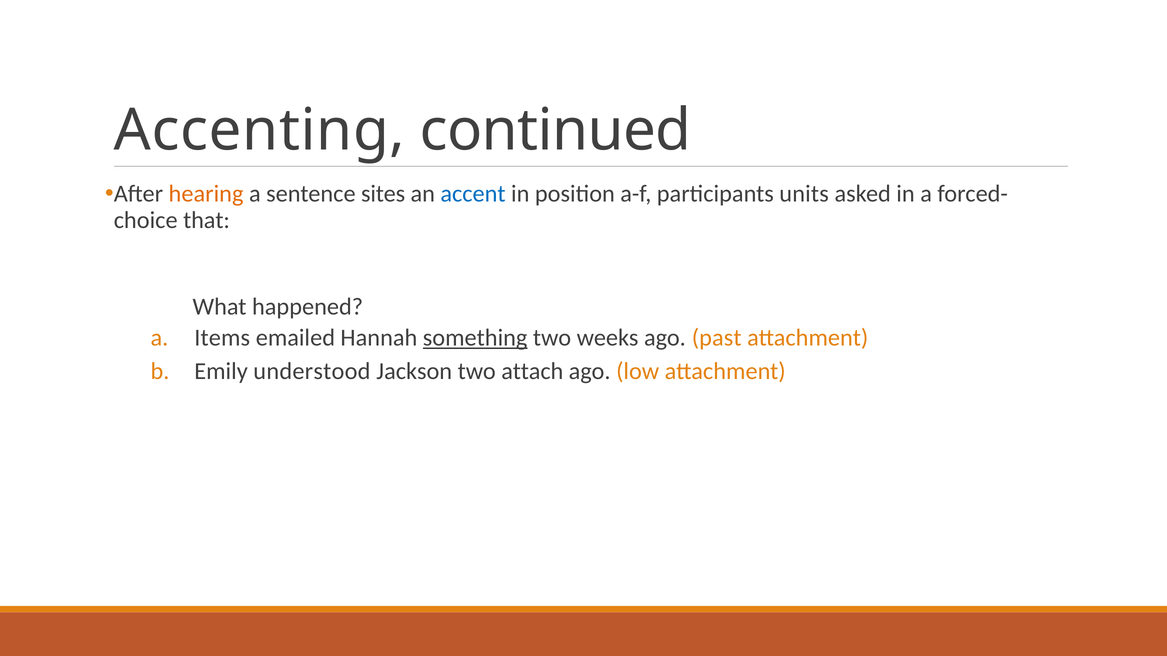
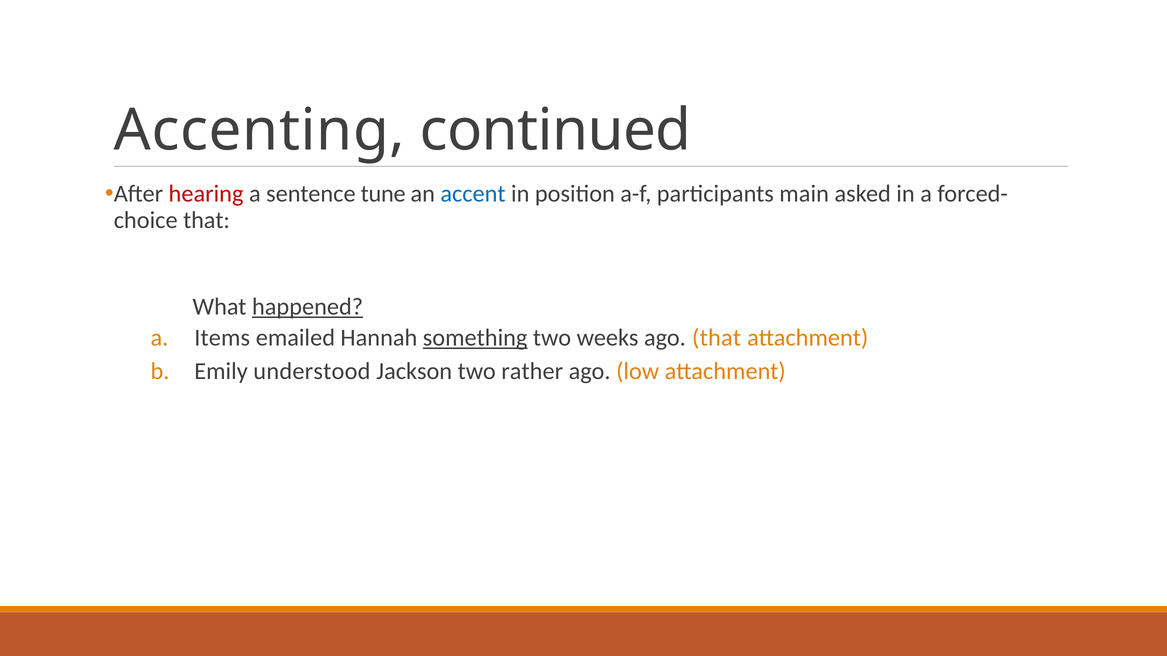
hearing colour: orange -> red (206, 194)
sites: sites -> tune (383, 194)
units: units -> main (804, 194)
happened underline: none -> present (308, 307)
ago past: past -> that (717, 338)
attach: attach -> rather (532, 372)
